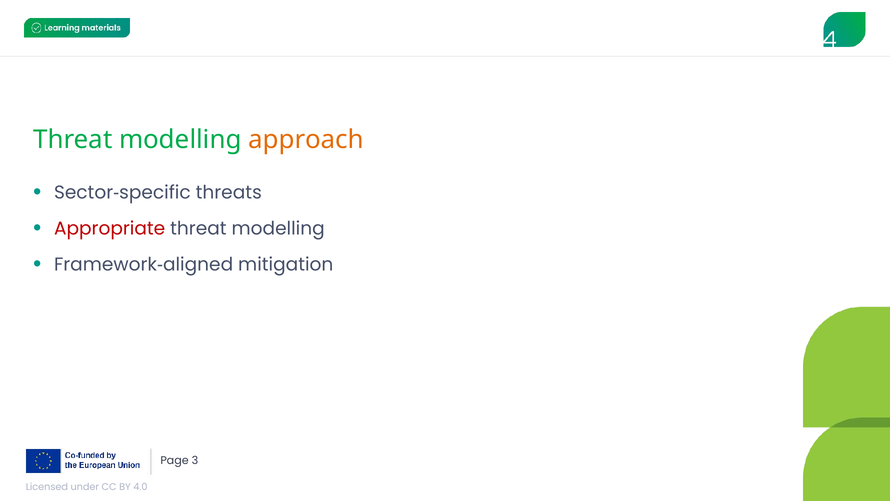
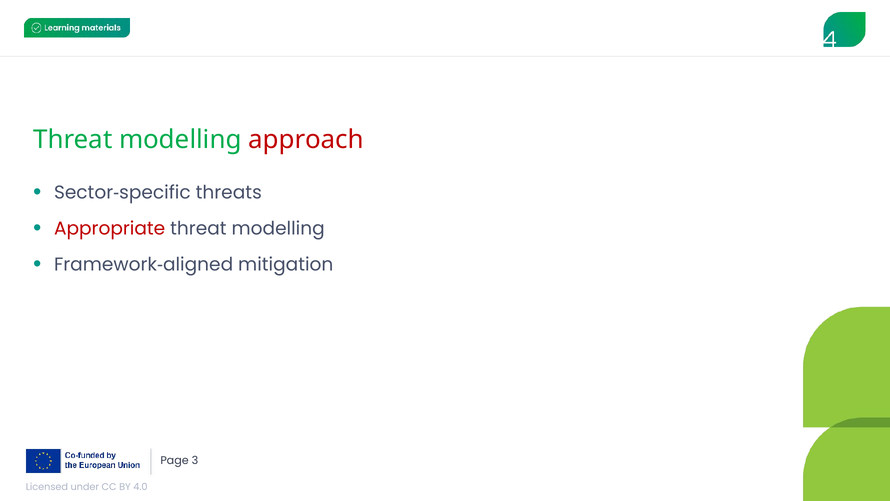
approach colour: orange -> red (306, 140)
